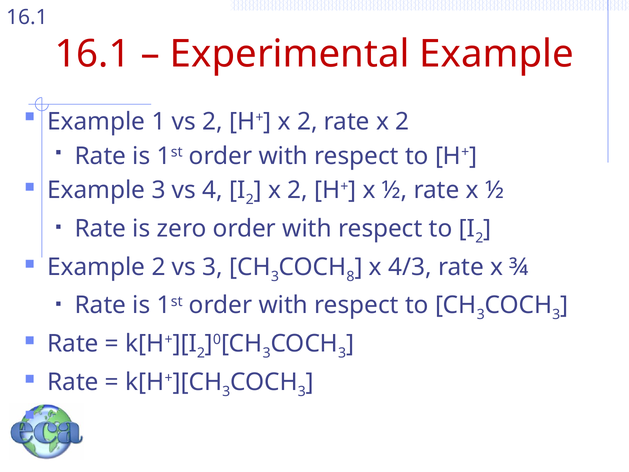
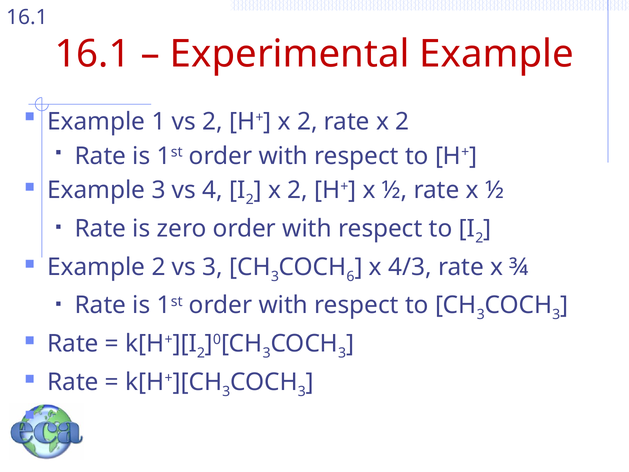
8: 8 -> 6 (351, 276)
